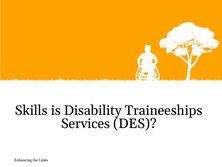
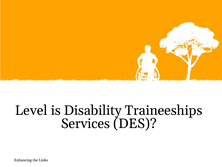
Skills: Skills -> Level (31, 110)
